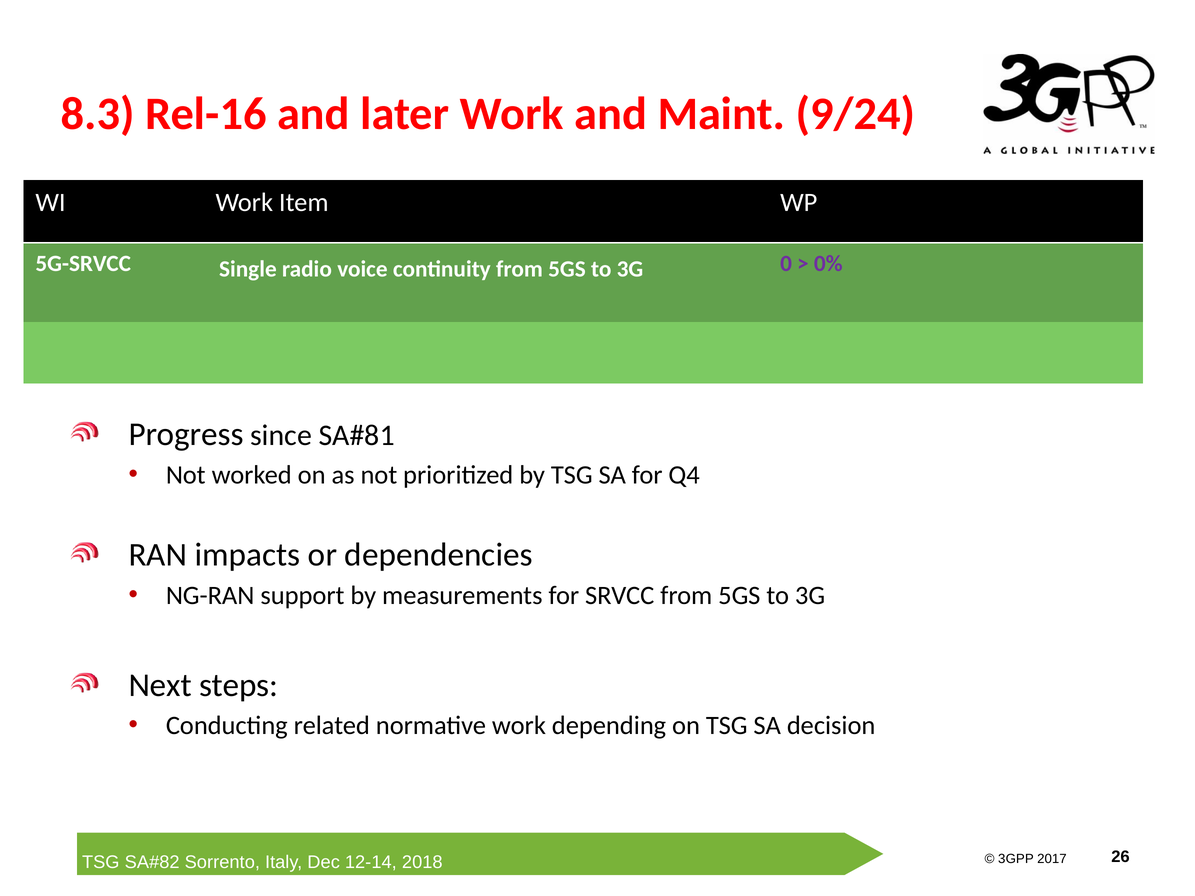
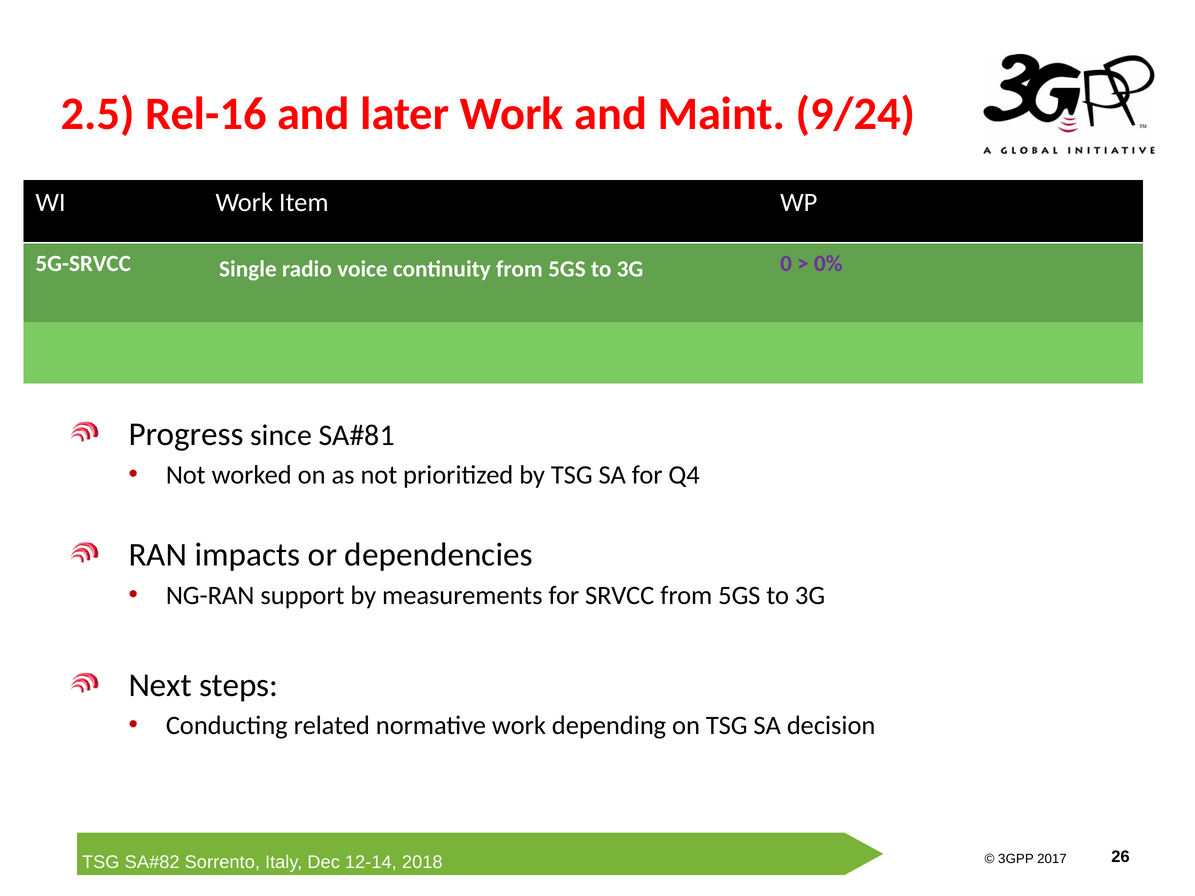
8.3: 8.3 -> 2.5 (98, 114)
